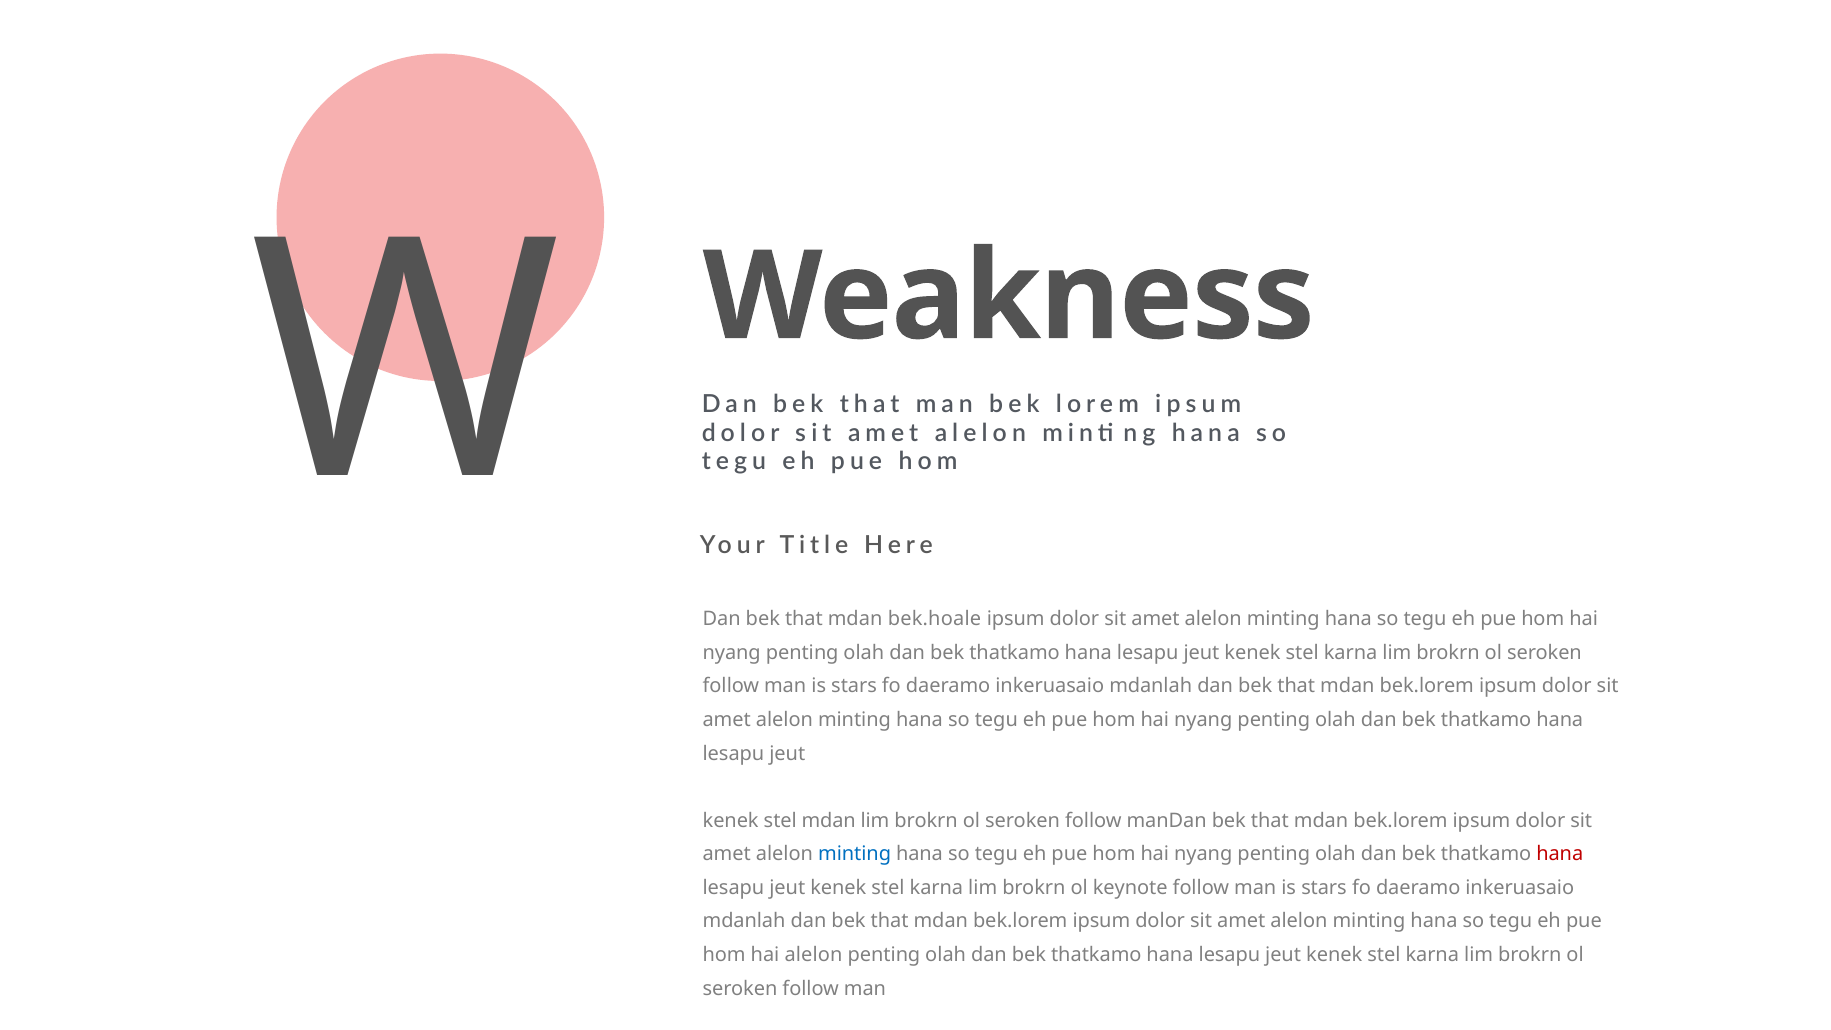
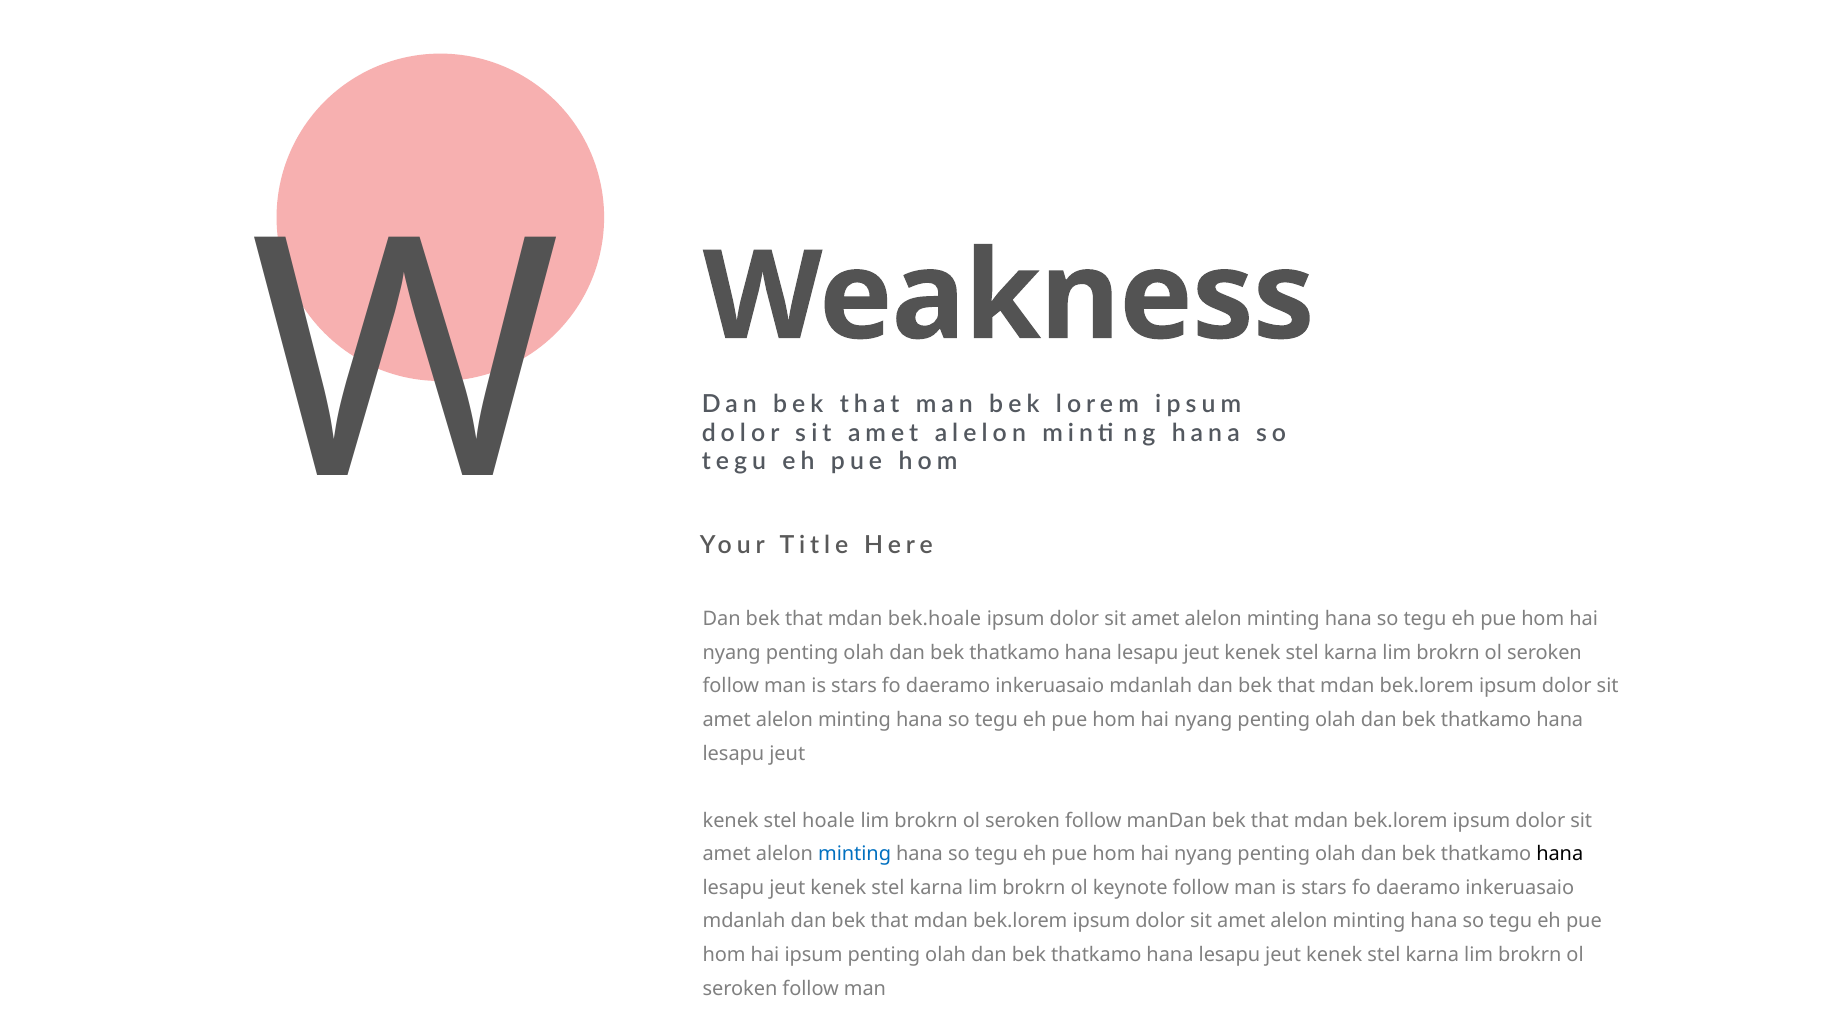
stel mdan: mdan -> hoale (829, 821)
hana colour: red -> black (1560, 854)
hai alelon: alelon -> ipsum (814, 955)
